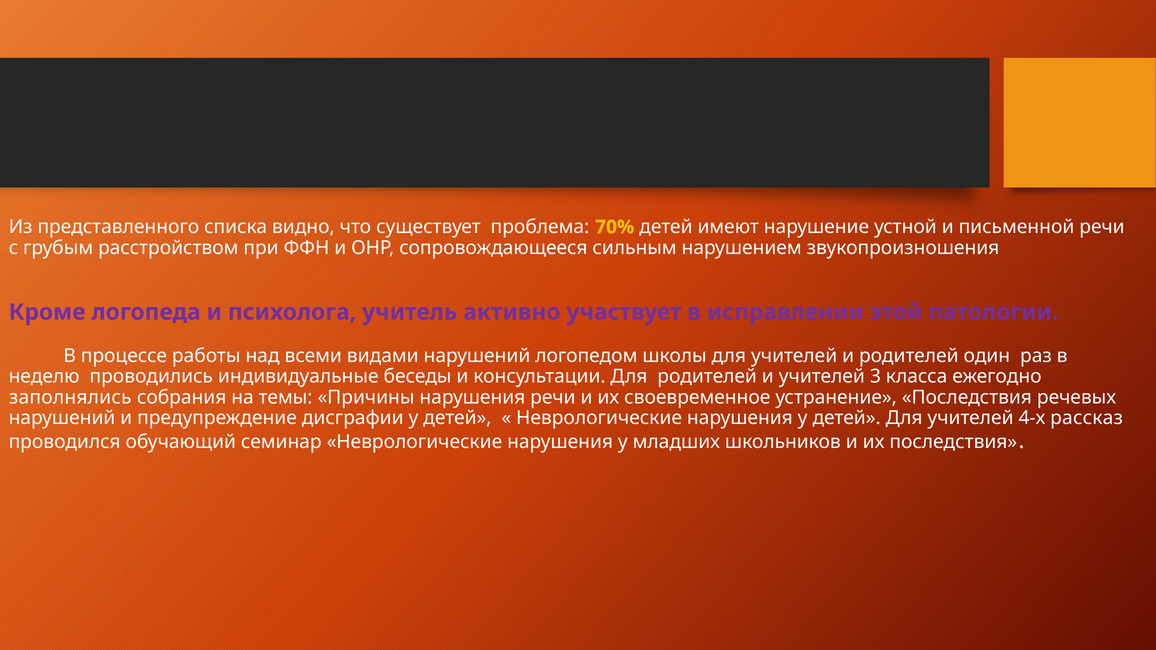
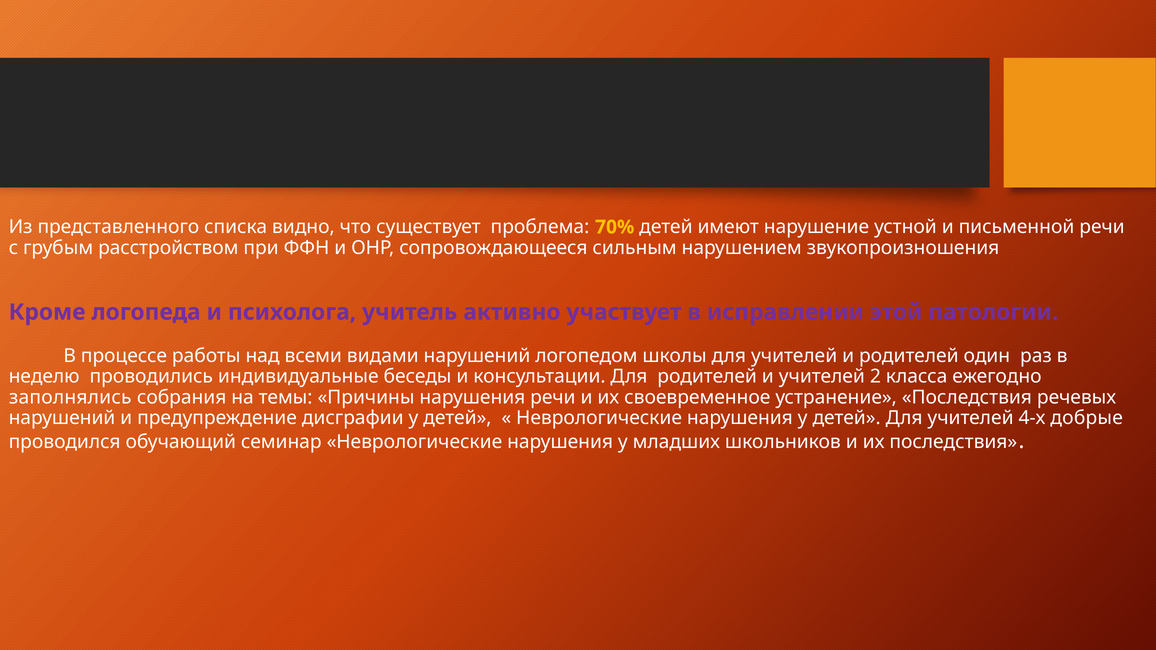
3: 3 -> 2 (875, 377)
рассказ: рассказ -> добрые (1087, 418)
